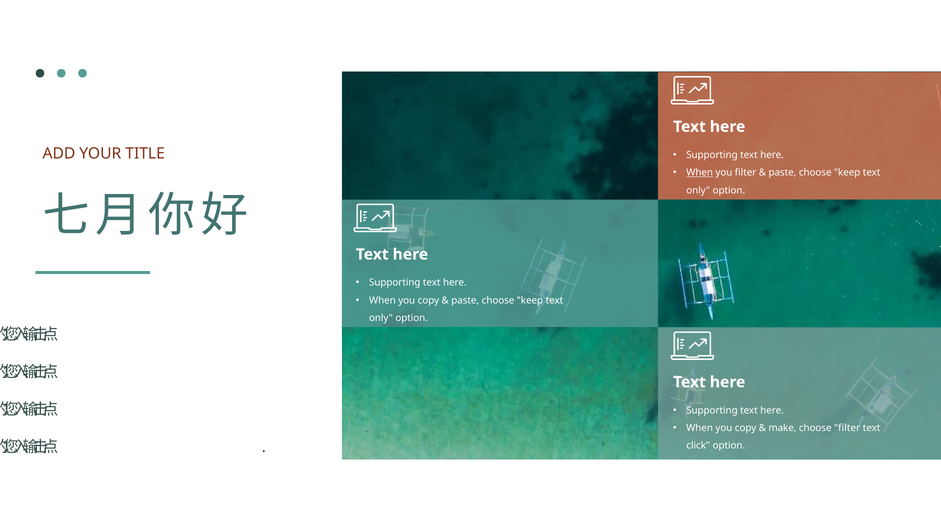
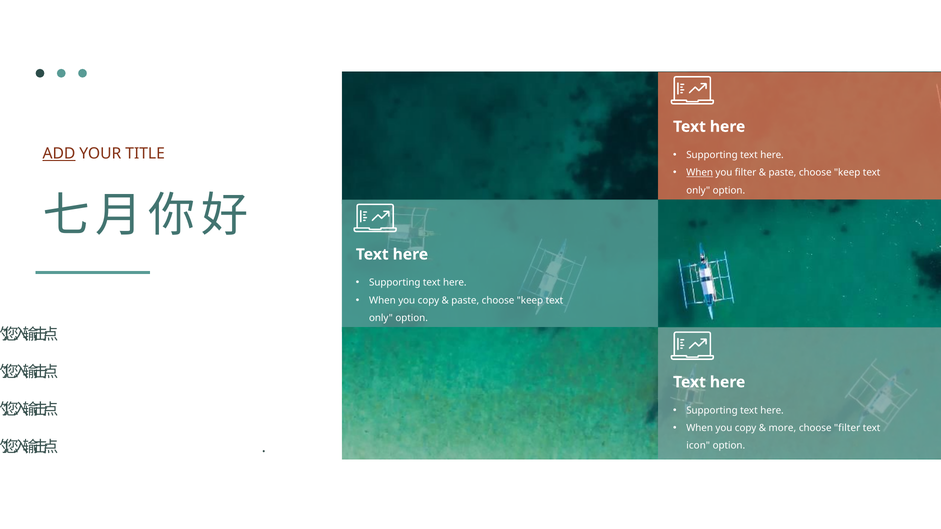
ADD underline: none -> present (59, 154)
make: make -> more (782, 428)
click: click -> icon (698, 446)
